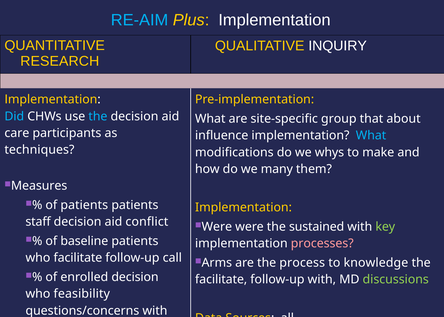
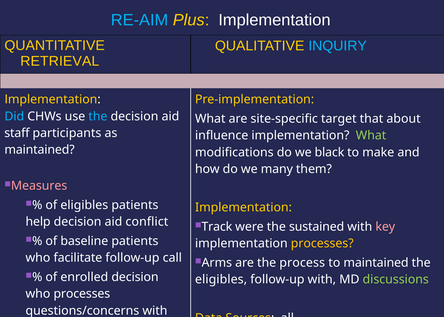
INQUIRY colour: white -> light blue (338, 46)
RESEARCH: RESEARCH -> RETRIEVAL (60, 61)
group: group -> target (339, 119)
care: care -> staff (17, 133)
What colour: light blue -> light green (371, 136)
techniques: techniques -> maintained (40, 150)
whys: whys -> black (329, 152)
Measures colour: white -> pink (39, 186)
of patients: patients -> eligibles (84, 205)
staff: staff -> help (38, 222)
Were: Were -> Track (217, 227)
key colour: light green -> pink (385, 227)
processes colour: pink -> yellow (322, 244)
to knowledge: knowledge -> maintained (376, 263)
facilitate: facilitate -> eligibles (221, 280)
who feasibility: feasibility -> processes (82, 294)
